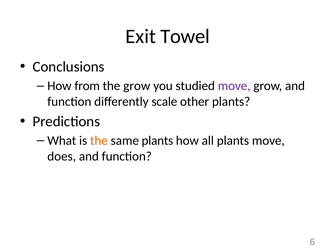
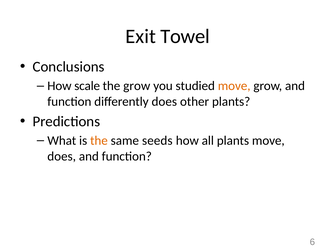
from: from -> scale (87, 86)
move colour: purple -> orange (234, 86)
differently scale: scale -> does (164, 102)
same plants: plants -> seeds (157, 141)
